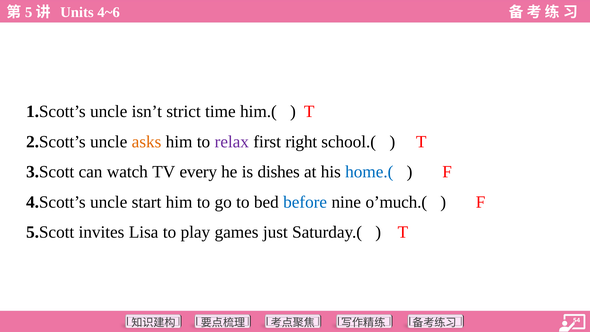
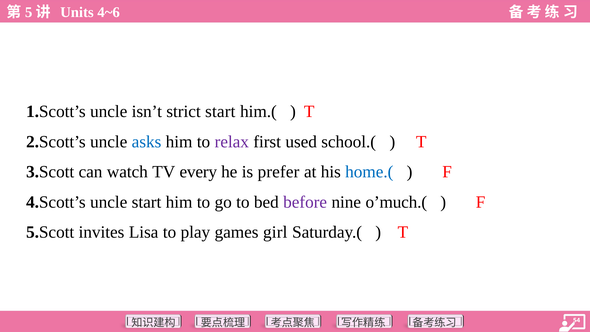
strict time: time -> start (220, 112)
asks colour: orange -> blue (147, 142)
right: right -> used (301, 142)
dishes: dishes -> prefer (278, 172)
before colour: blue -> purple (305, 202)
just: just -> girl (275, 232)
